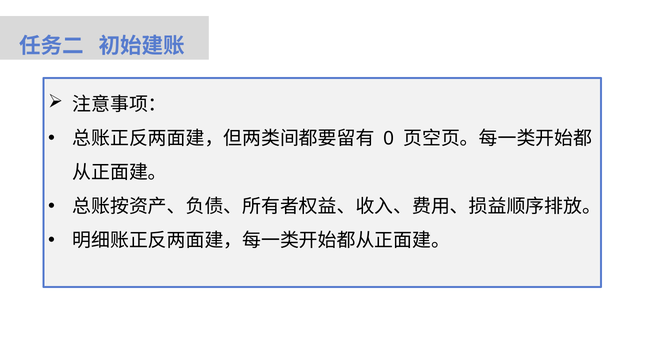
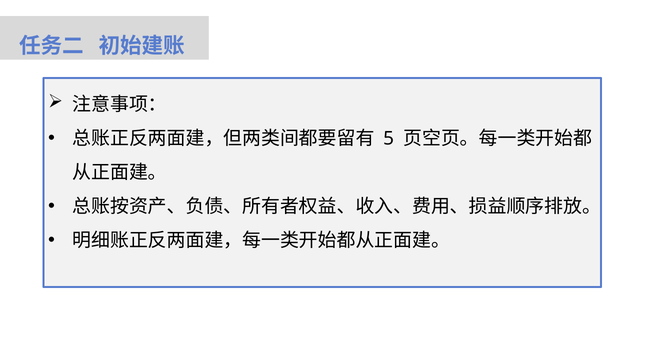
0: 0 -> 5 (389, 139)
